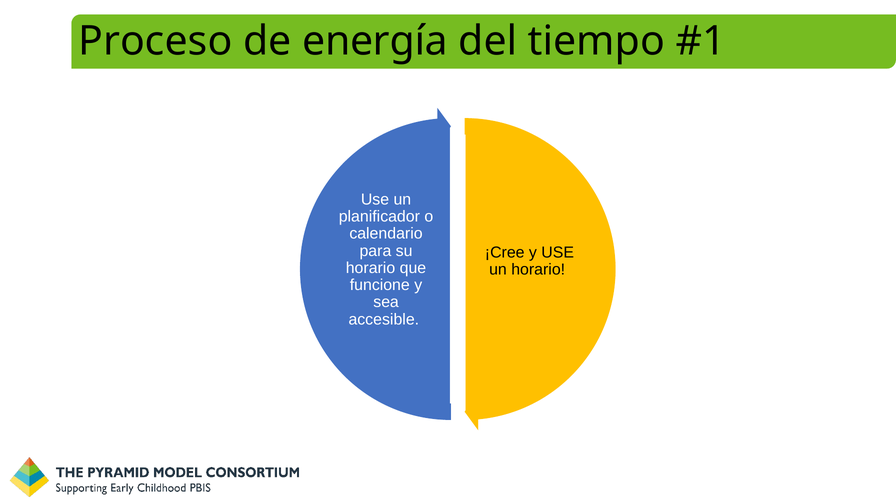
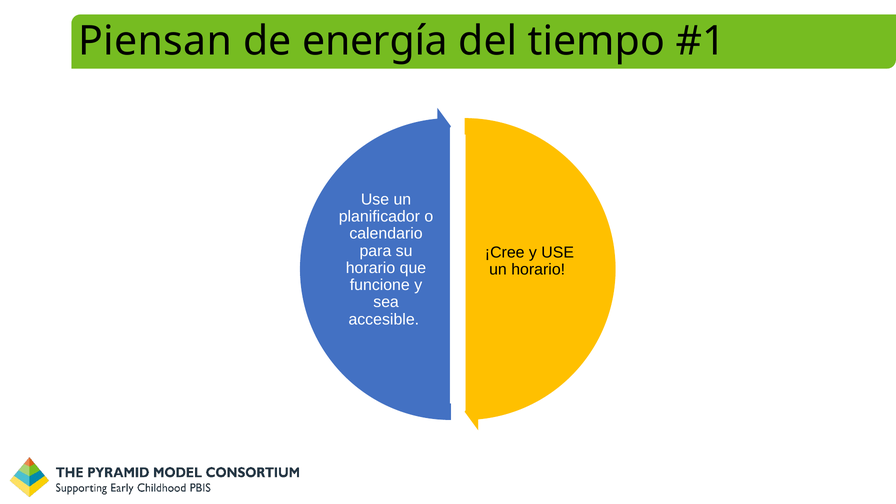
Proceso: Proceso -> Piensan (155, 41)
